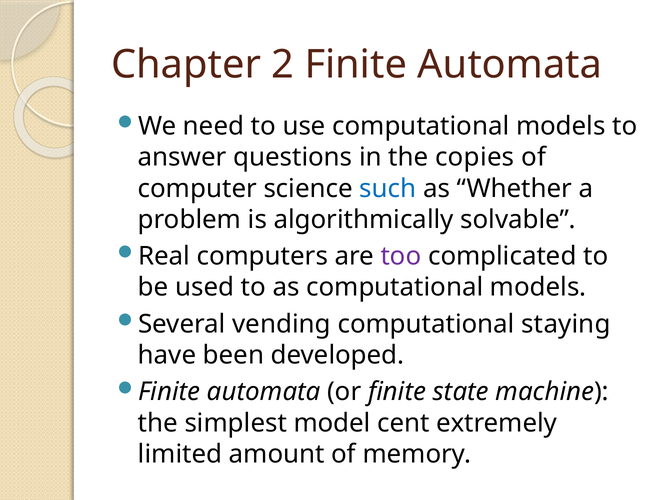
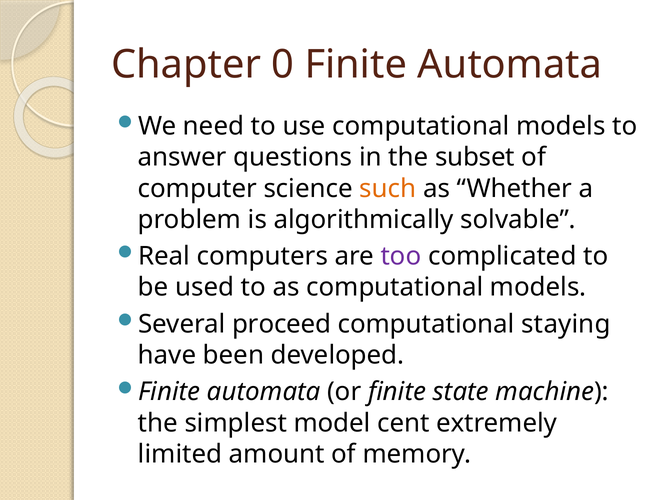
2: 2 -> 0 (283, 65)
copies: copies -> subset (475, 157)
such colour: blue -> orange (388, 189)
vending: vending -> proceed (282, 324)
